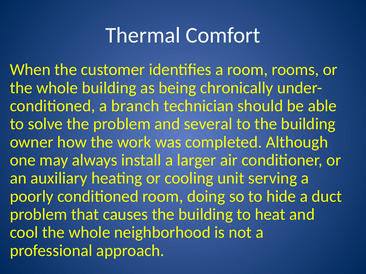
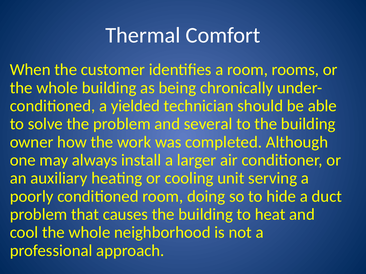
branch: branch -> yielded (135, 106)
